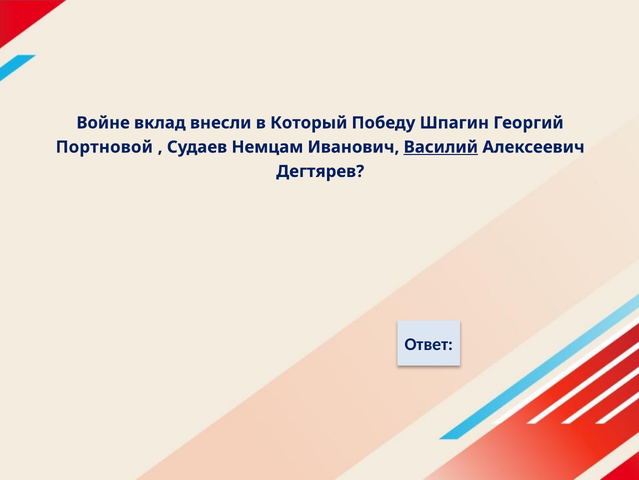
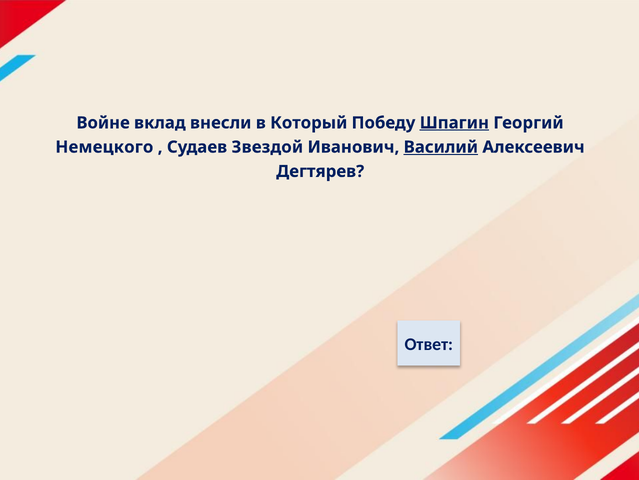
Шпагин underline: none -> present (454, 123)
Портновой: Портновой -> Немецкого (104, 147)
Немцам: Немцам -> Звездой (267, 147)
